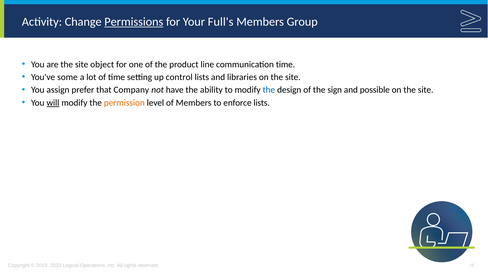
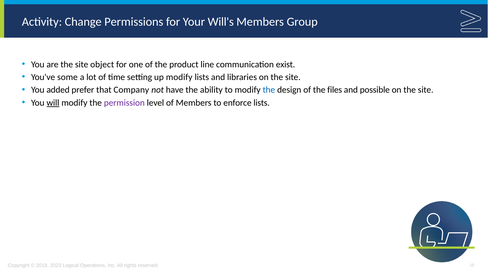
Permissions underline: present -> none (134, 22)
Full's: Full's -> Will's (221, 22)
communication time: time -> exist (285, 64)
up control: control -> modify (179, 77)
assign: assign -> added (58, 90)
sign: sign -> files (335, 90)
permission colour: orange -> purple (124, 103)
